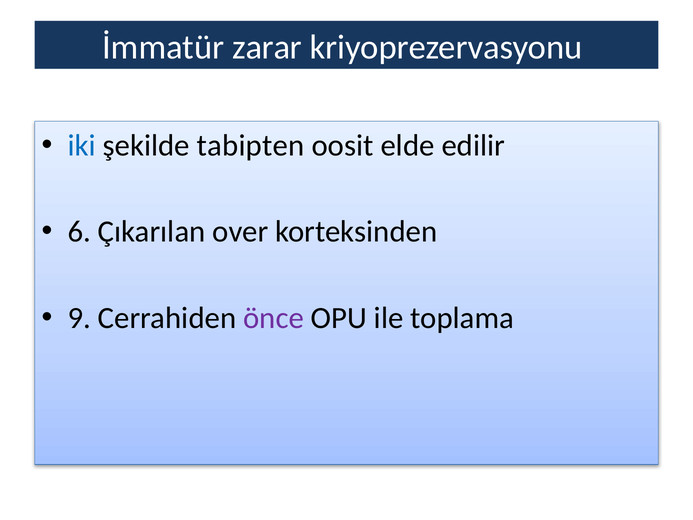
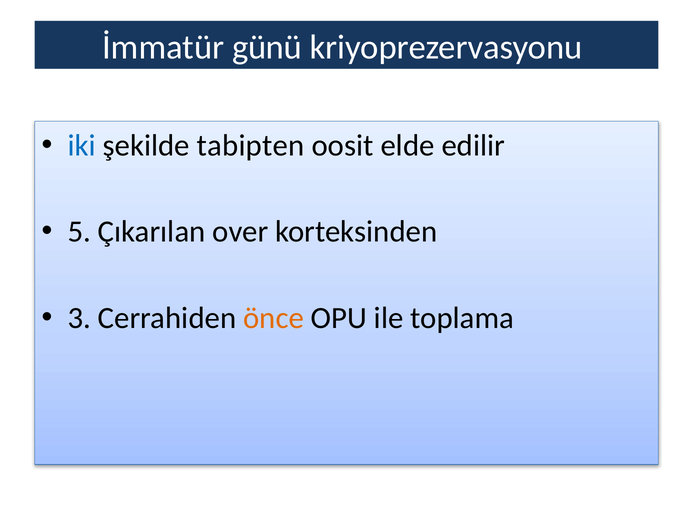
zarar: zarar -> günü (267, 47)
6: 6 -> 5 (79, 232)
9: 9 -> 3 (79, 318)
önce colour: purple -> orange (274, 318)
